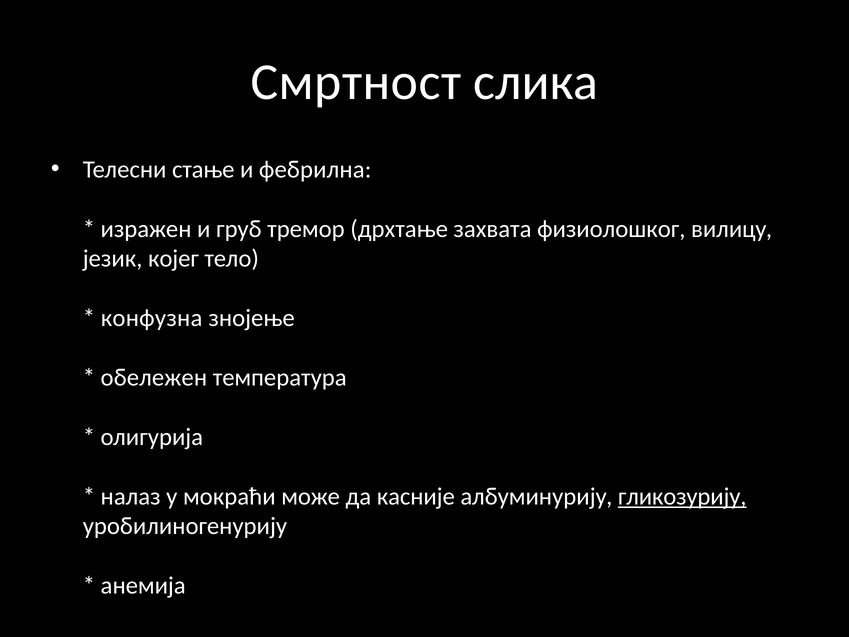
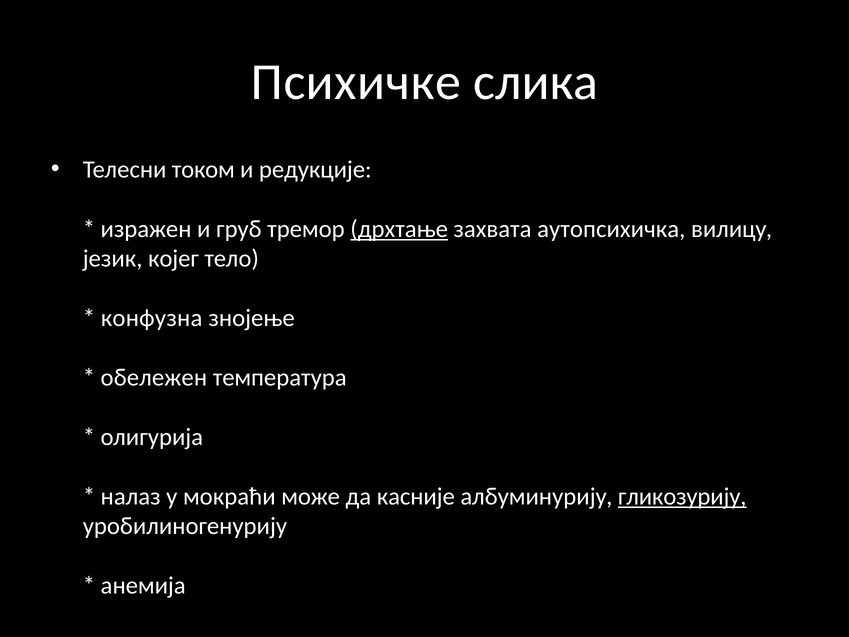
Смртност: Смртност -> Психичке (356, 82)
стање: стање -> током (203, 169)
фебрилна: фебрилна -> редукције (315, 169)
дрхтање underline: none -> present (399, 229)
физиолошког: физиолошког -> аутопсихичка (611, 229)
